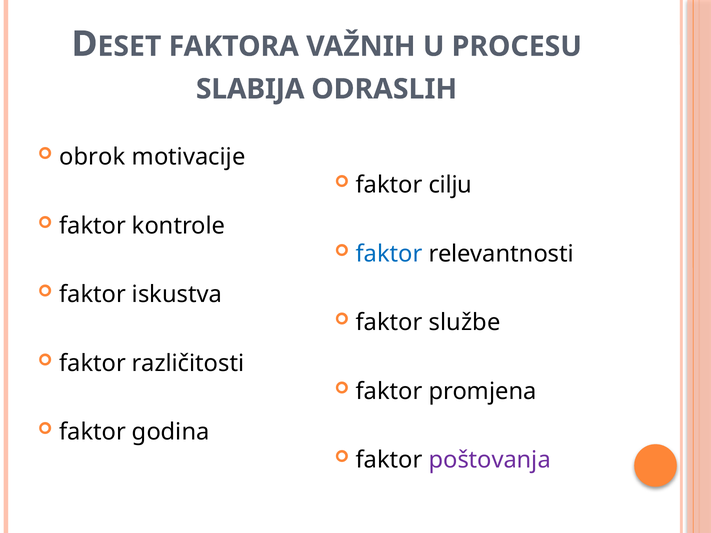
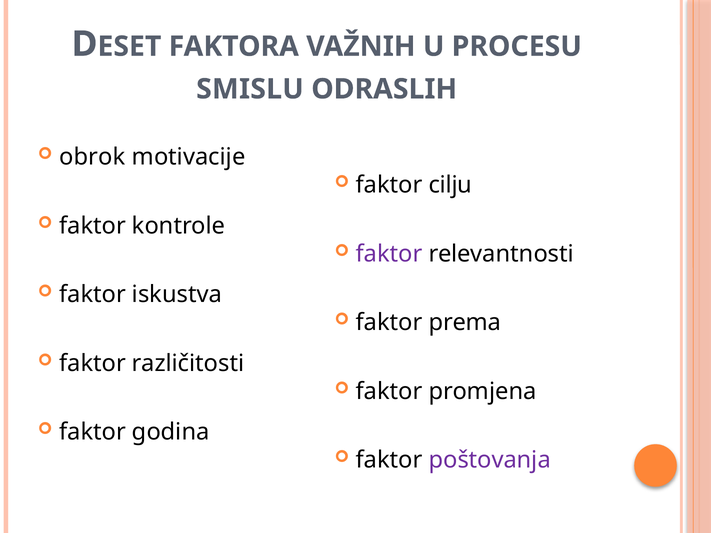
SLABIJA: SLABIJA -> SMISLU (250, 89)
faktor colour: blue -> purple (389, 254)
službe: službe -> prema (465, 323)
